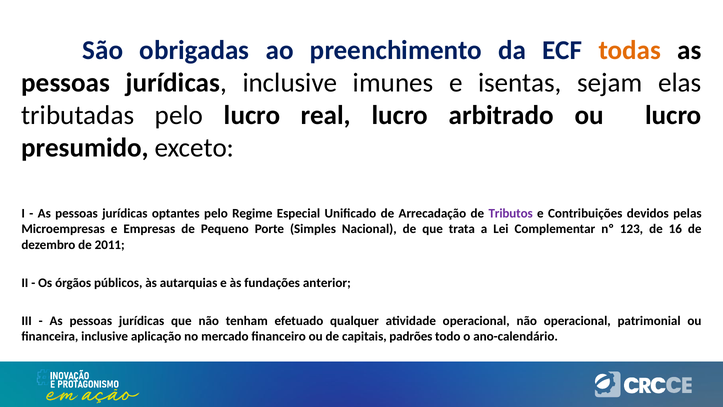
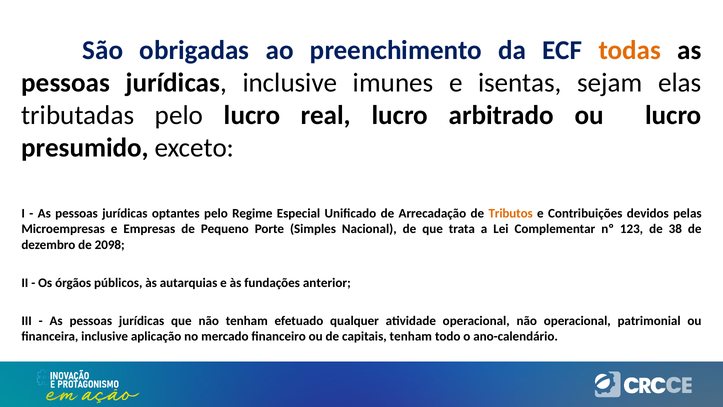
Tributos colour: purple -> orange (511, 213)
16: 16 -> 38 (675, 229)
2011: 2011 -> 2098 (110, 245)
capitais padrões: padrões -> tenham (411, 336)
